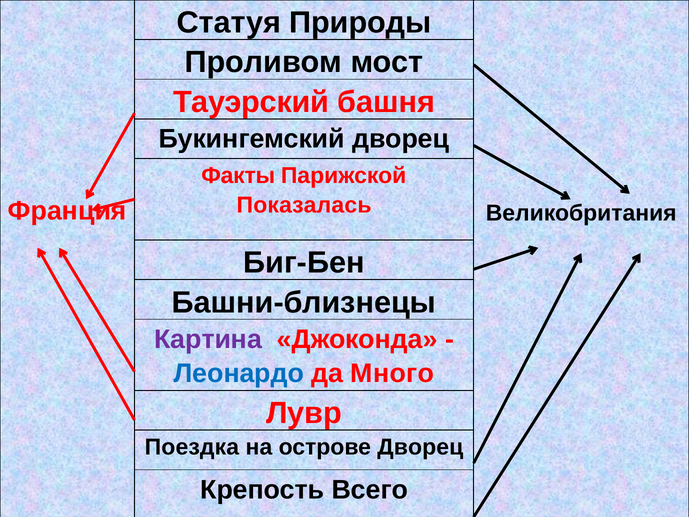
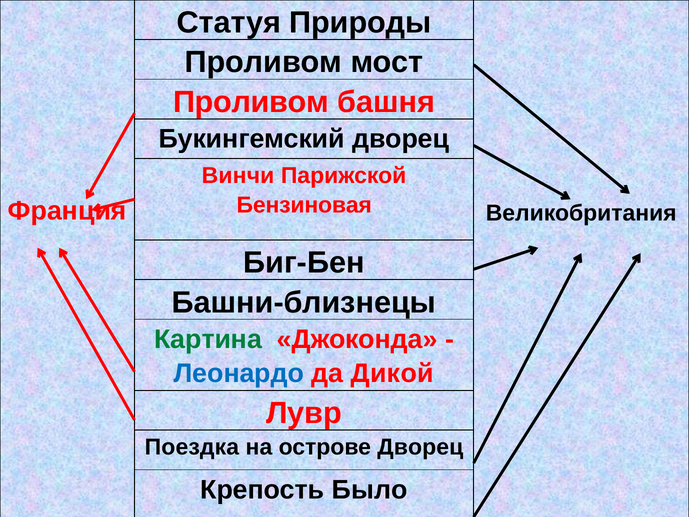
Тауэрский: Тауэрский -> Проливом (251, 102)
Факты: Факты -> Винчи (238, 176)
Показалась: Показалась -> Бензиновая (304, 205)
Картина colour: purple -> green (208, 339)
Много: Много -> Дикой (392, 373)
Всего: Всего -> Было (370, 489)
